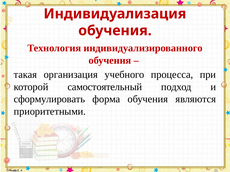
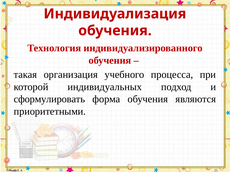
самостоятельный: самостоятельный -> индивидуальных (105, 87)
